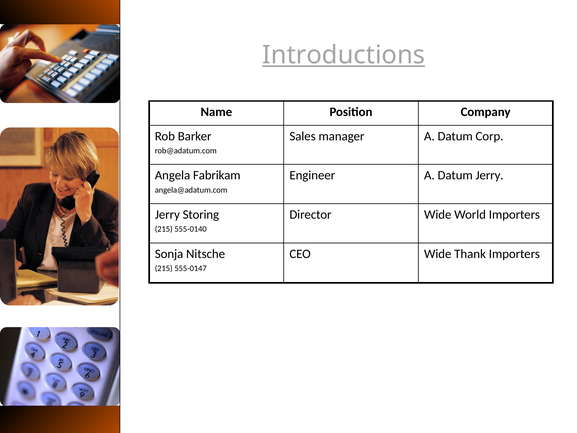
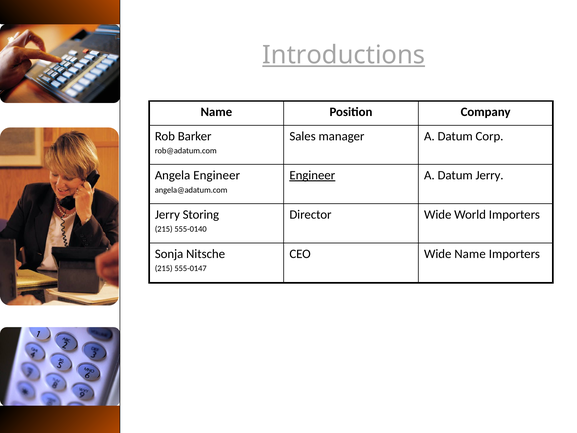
Angela Fabrikam: Fabrikam -> Engineer (217, 175)
Engineer underline: none -> present (312, 175)
Wide Thank: Thank -> Name (470, 254)
